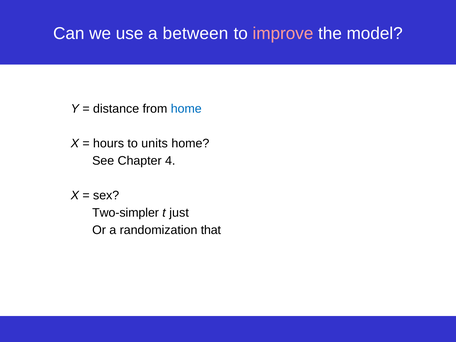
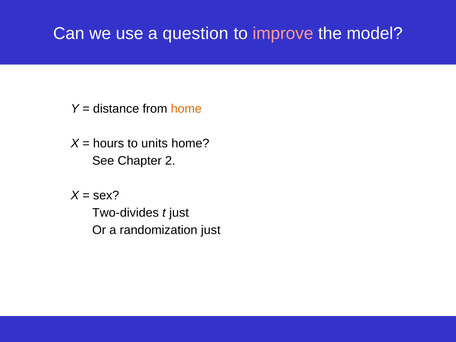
between: between -> question (196, 33)
home colour: blue -> orange (186, 109)
4: 4 -> 2 (170, 161)
Two-simpler: Two-simpler -> Two-divides (126, 213)
randomization that: that -> just (211, 230)
